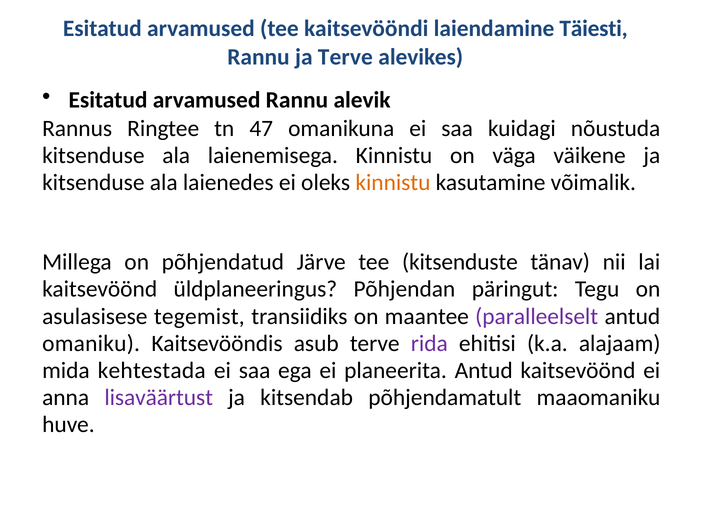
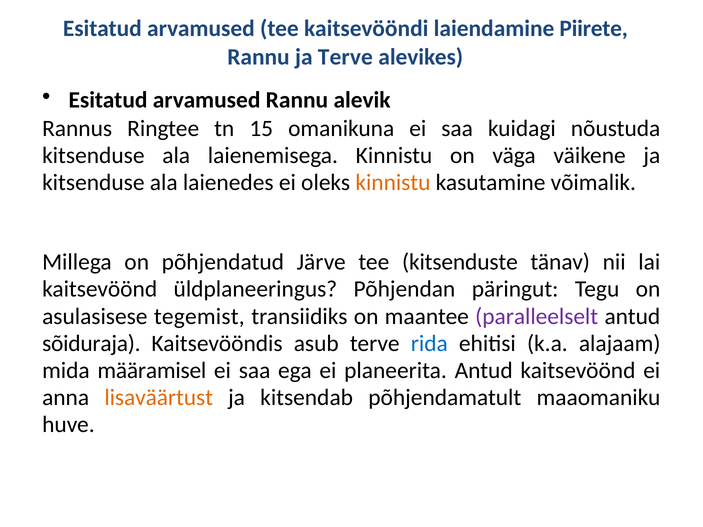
Täiesti: Täiesti -> Piirete (594, 29)
47: 47 -> 15 (261, 129)
omaniku: omaniku -> sõiduraja (91, 344)
rida colour: purple -> blue (429, 344)
kehtestada: kehtestada -> määramisel (152, 371)
lisaväärtust colour: purple -> orange (159, 398)
